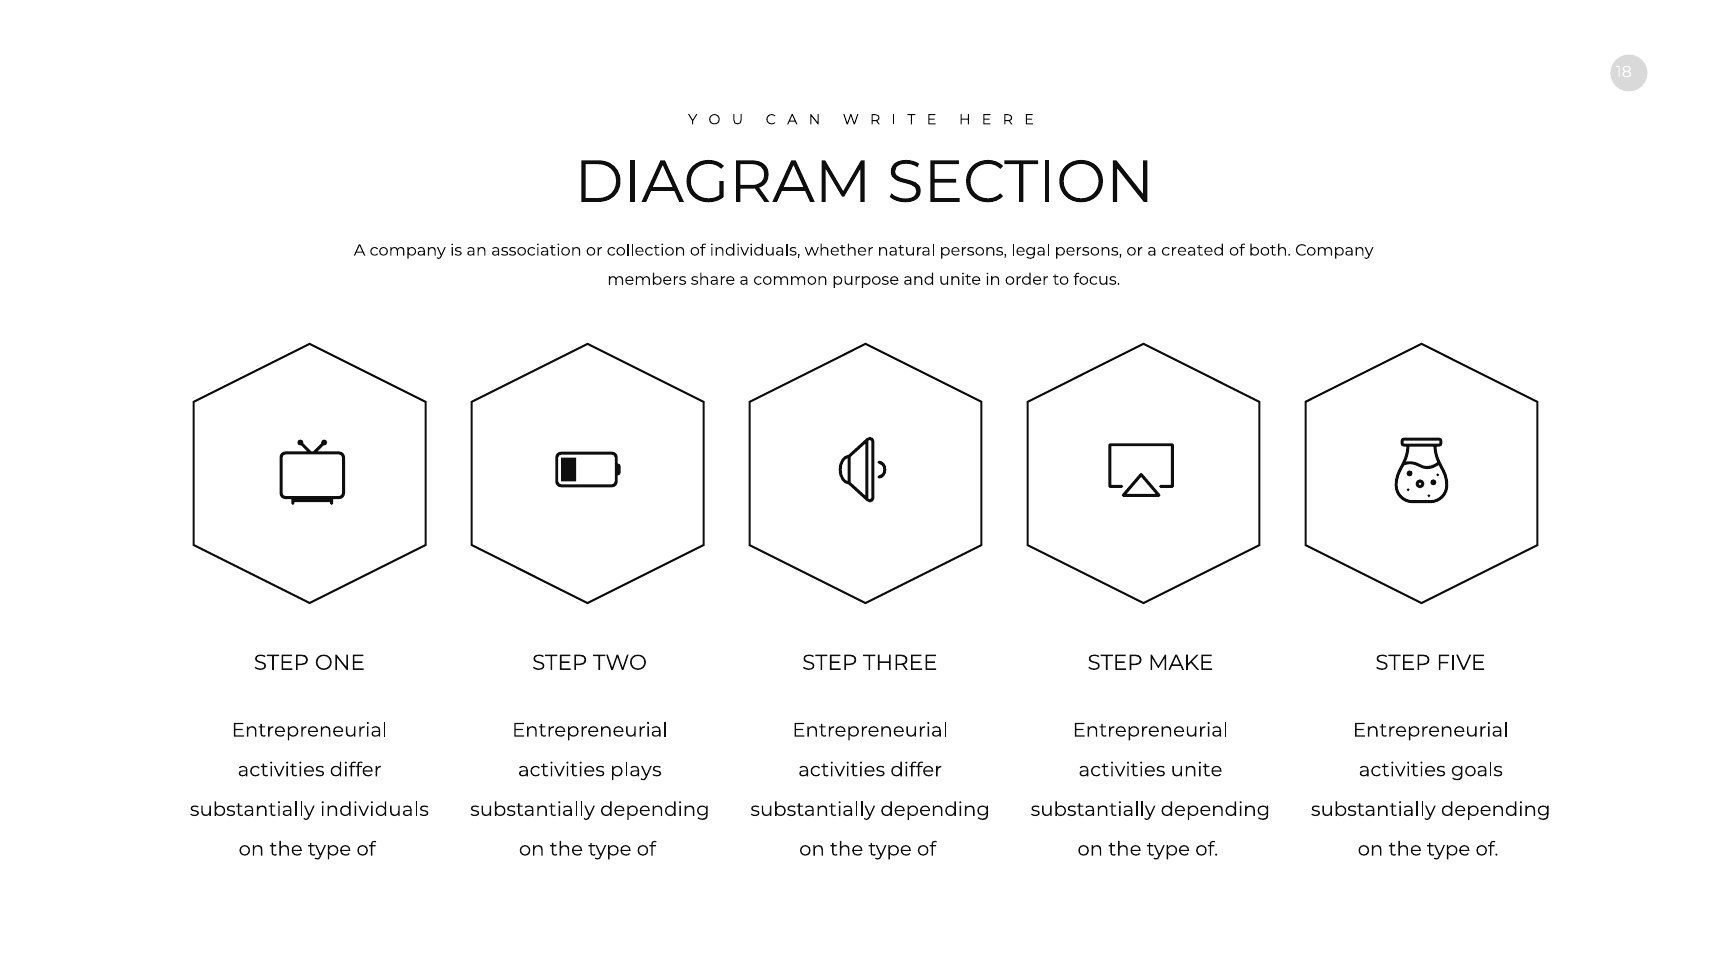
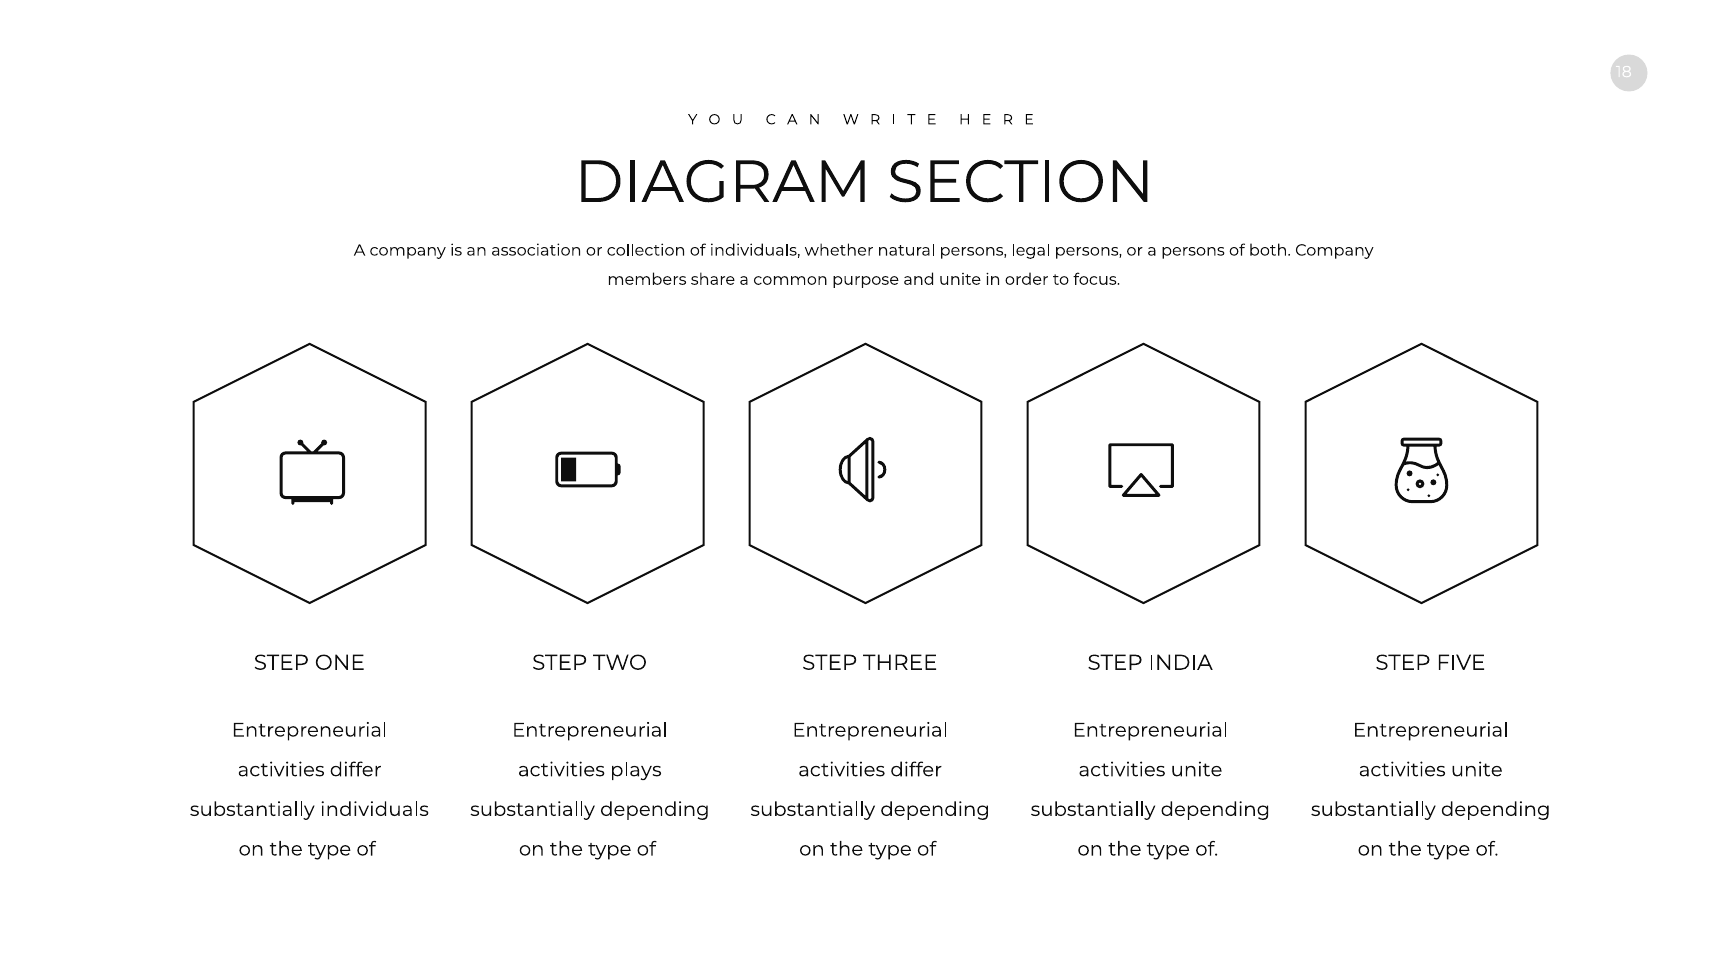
a created: created -> persons (1193, 250)
MAKE: MAKE -> INDIA (1181, 662)
goals: goals -> unite (1477, 770)
